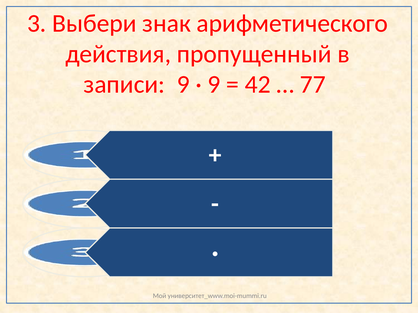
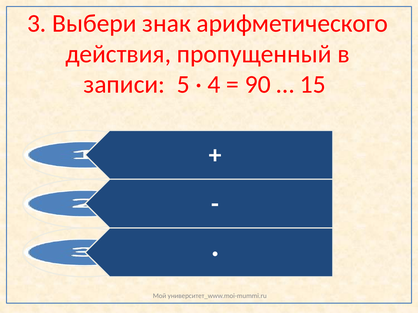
записи 9: 9 -> 5 (183, 85)
9: 9 -> 4 (214, 85)
42: 42 -> 90 (258, 85)
77: 77 -> 15 (313, 85)
